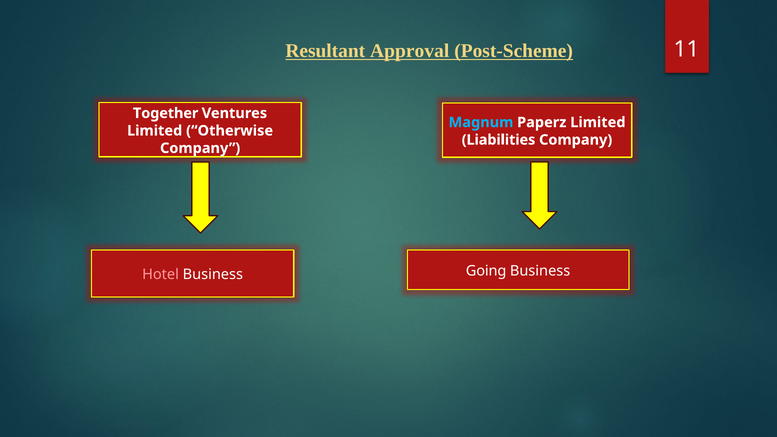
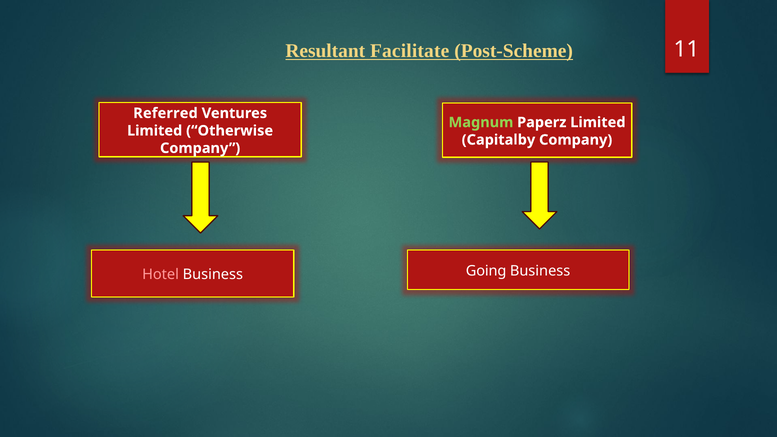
Approval: Approval -> Facilitate (410, 51)
Together: Together -> Referred (166, 113)
Magnum colour: light blue -> light green (481, 122)
Liabilities: Liabilities -> Capitalby (498, 140)
